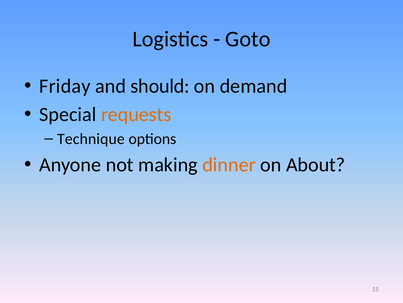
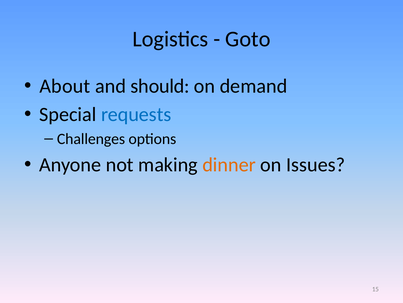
Friday: Friday -> About (65, 86)
requests colour: orange -> blue (136, 114)
Technique: Technique -> Challenges (91, 139)
About: About -> Issues (316, 164)
